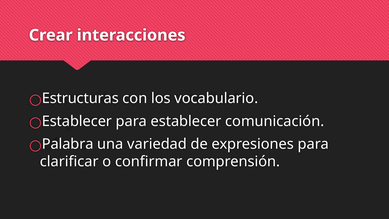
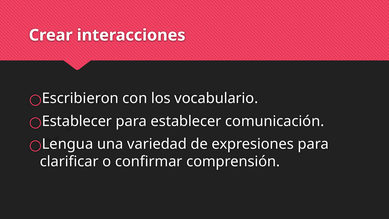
Estructuras: Estructuras -> Escribieron (80, 98)
Palabra: Palabra -> Lengua (68, 144)
